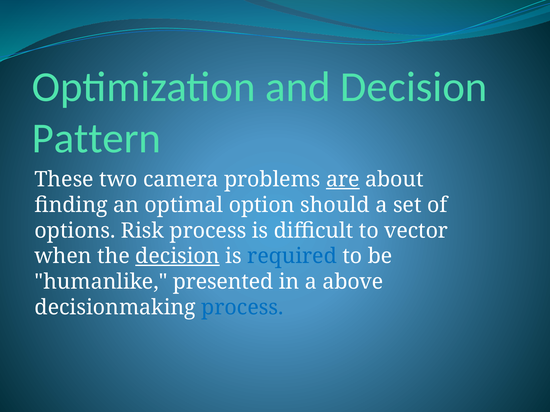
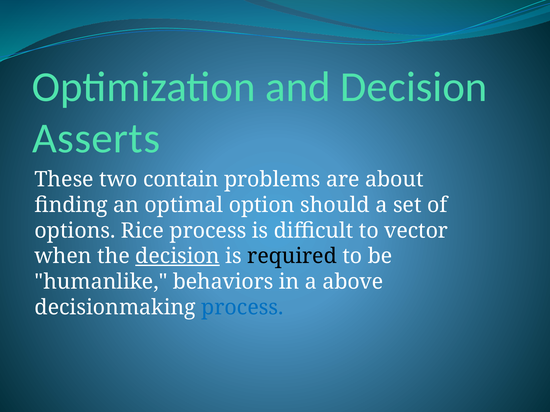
Pattern: Pattern -> Asserts (96, 138)
camera: camera -> contain (181, 180)
are underline: present -> none (343, 180)
Risk: Risk -> Rice (142, 231)
required colour: blue -> black (292, 257)
presented: presented -> behaviors (223, 282)
